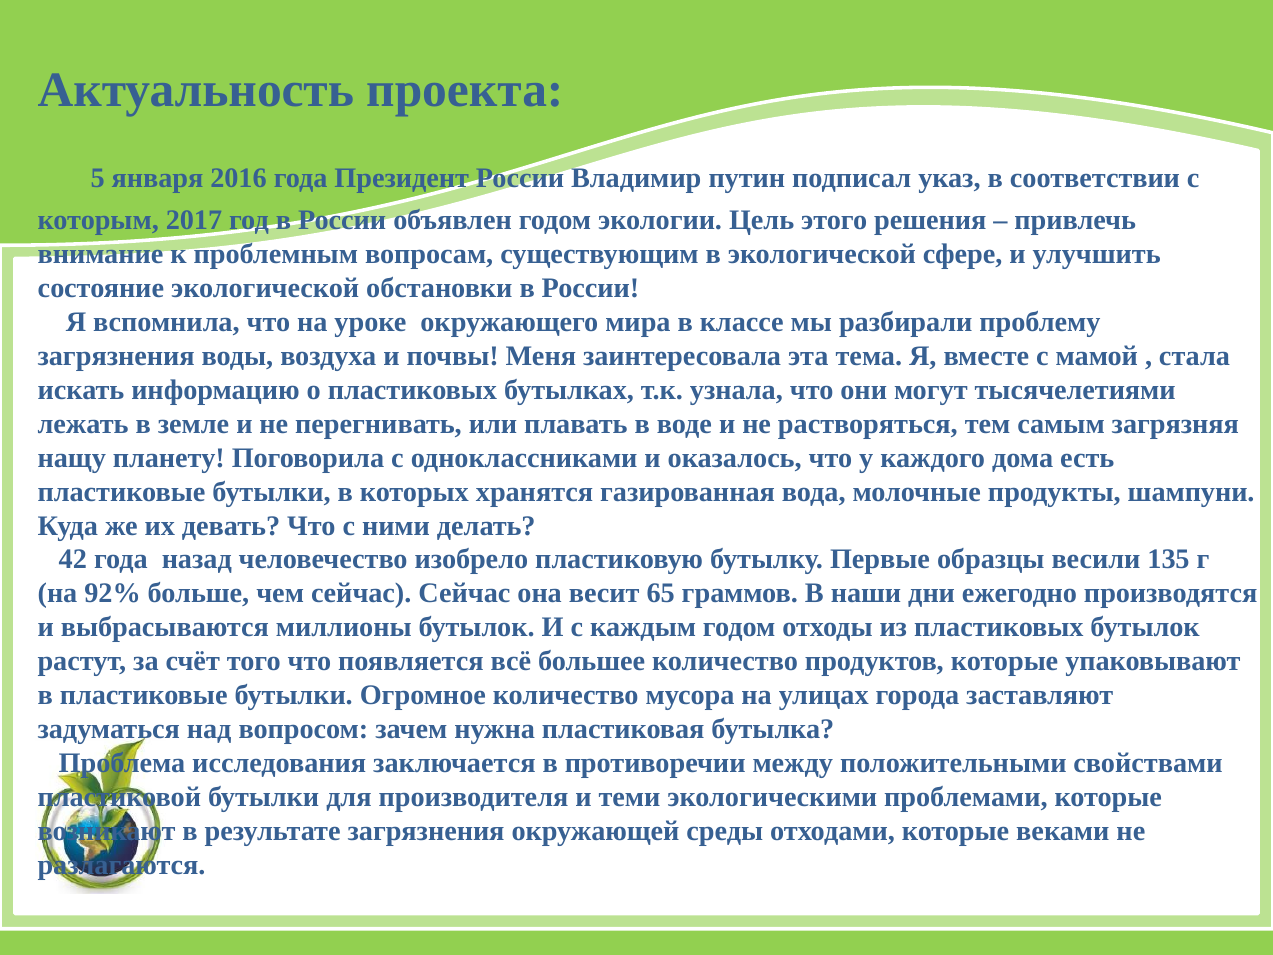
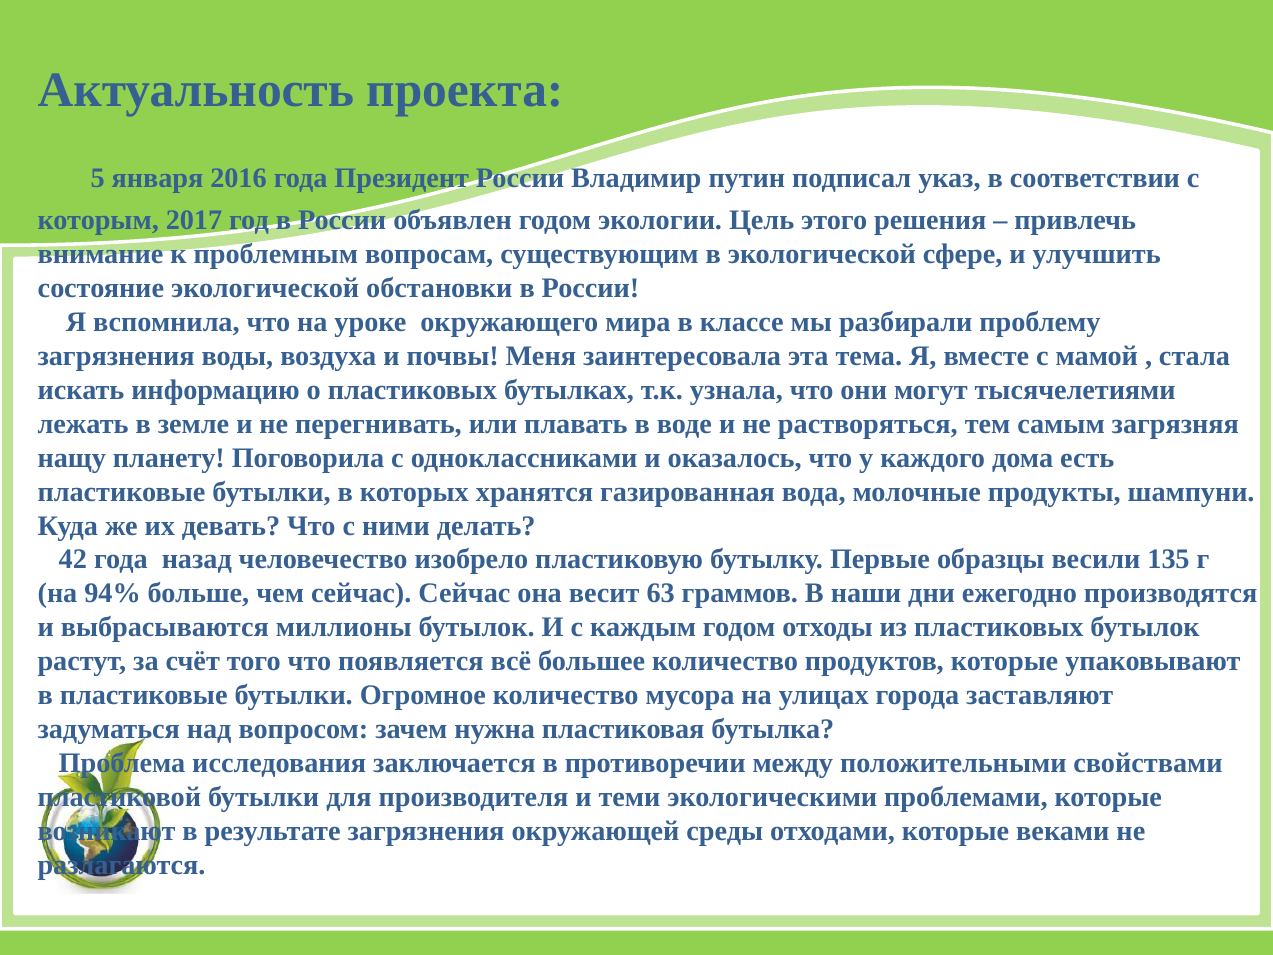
92%: 92% -> 94% (113, 593)
65: 65 -> 63 (661, 593)
